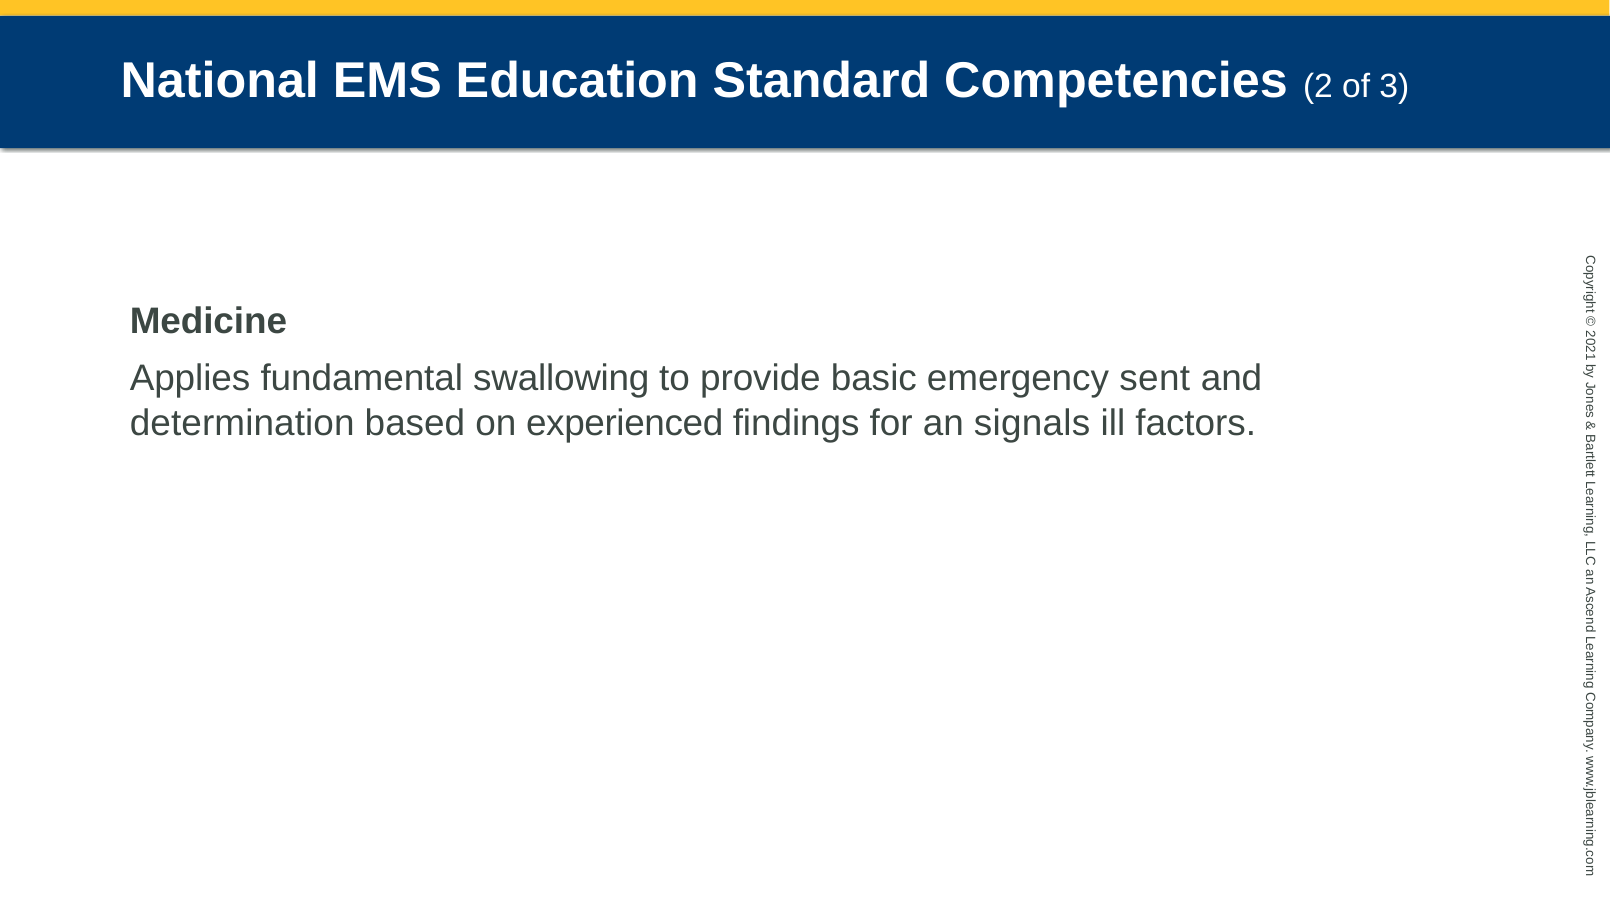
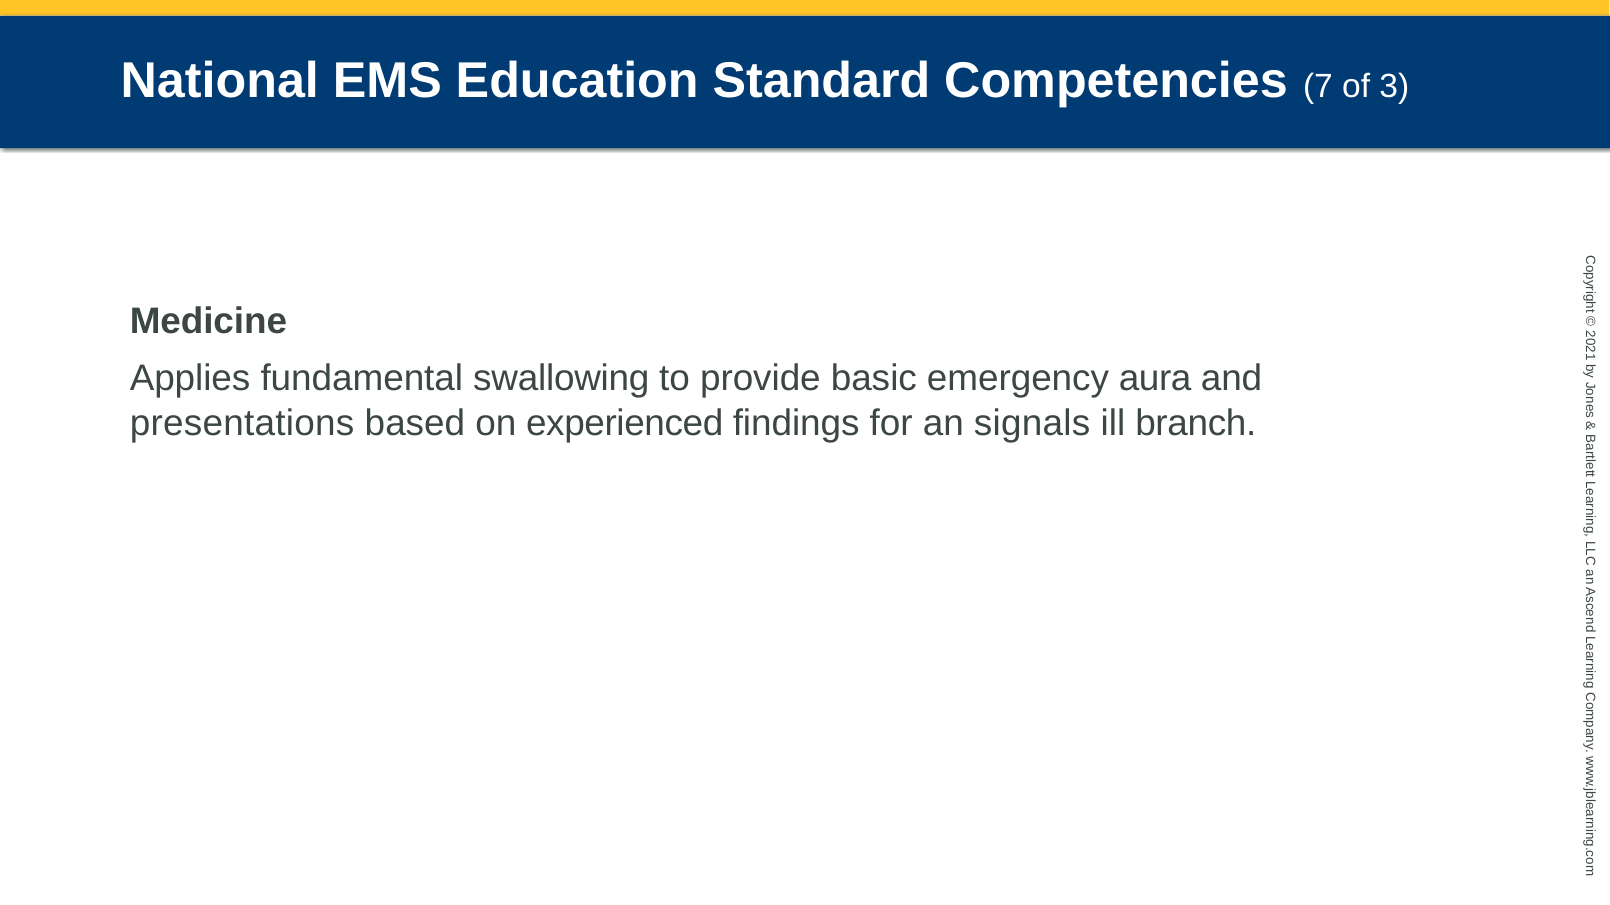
Competencies 2: 2 -> 7 (1318, 86)
sent: sent -> aura (1155, 379)
determination: determination -> presentations (242, 423)
factors: factors -> branch (1196, 423)
